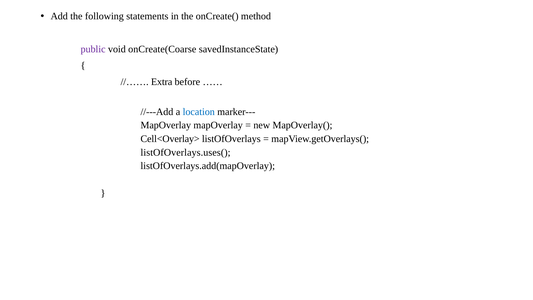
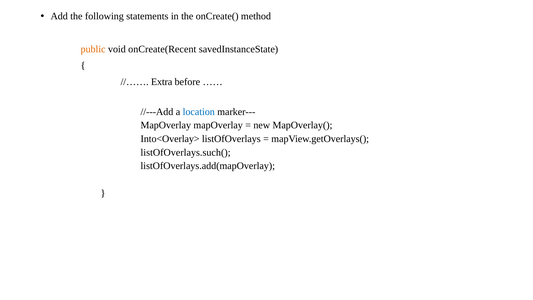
public colour: purple -> orange (93, 49)
onCreate(Coarse: onCreate(Coarse -> onCreate(Recent (162, 49)
Cell<Overlay>: Cell<Overlay> -> Into<Overlay> (170, 139)
listOfOverlays.uses(: listOfOverlays.uses( -> listOfOverlays.such( (186, 152)
